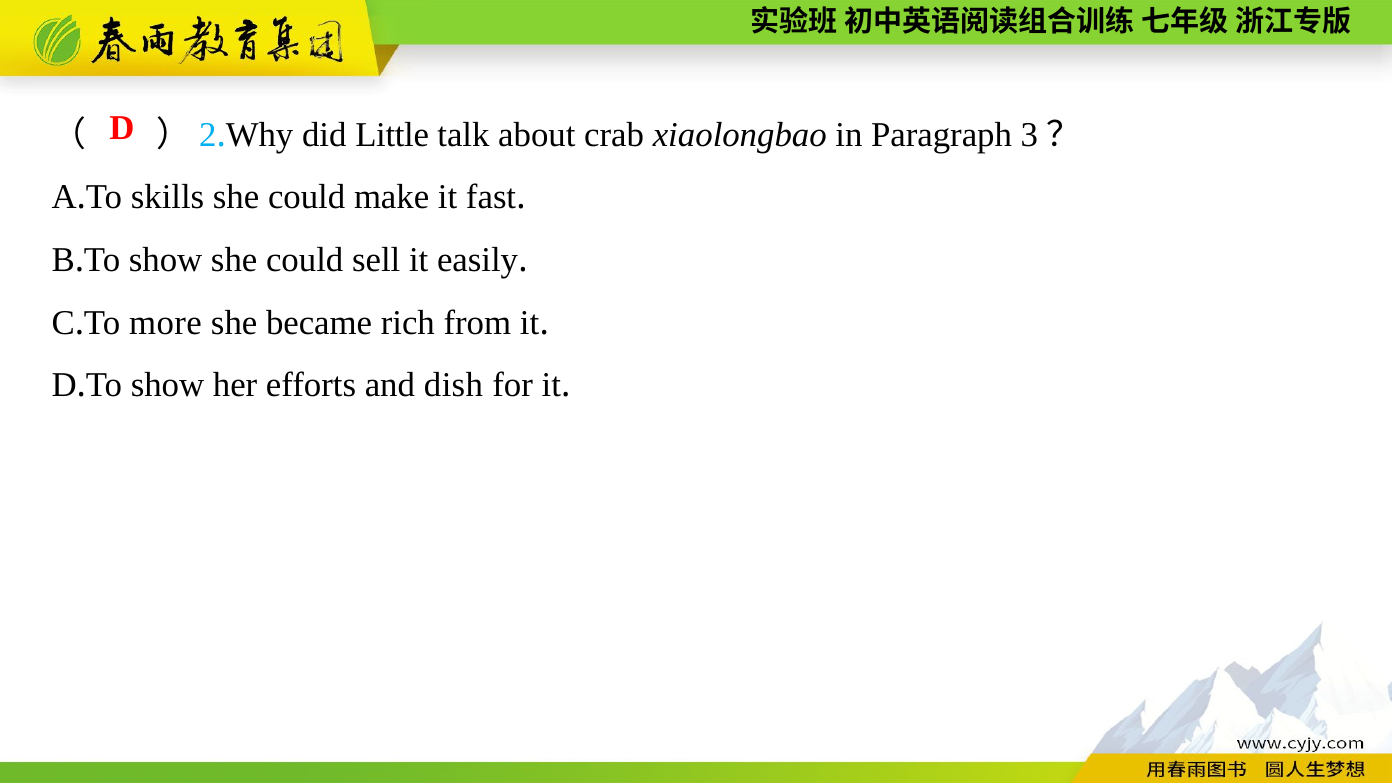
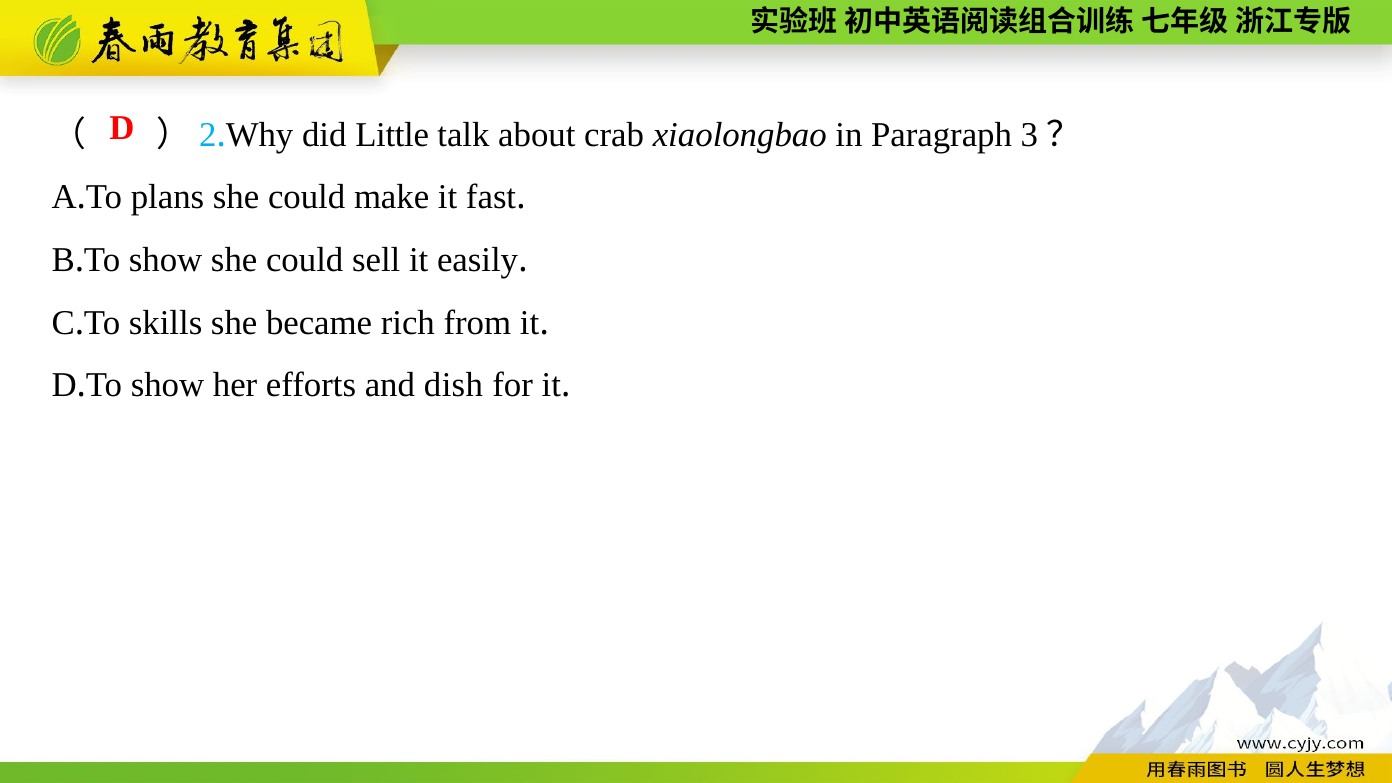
skills: skills -> plans (168, 197)
more: more -> skills (166, 323)
